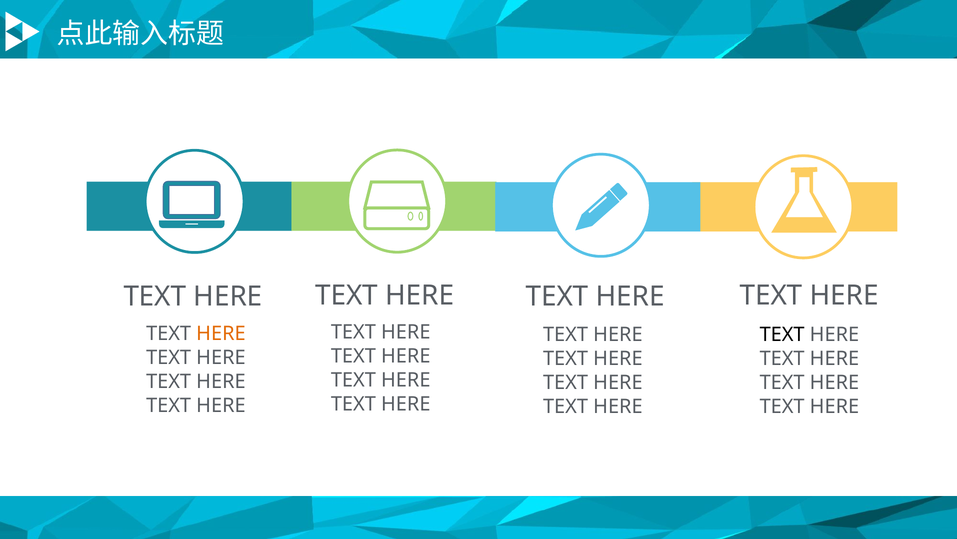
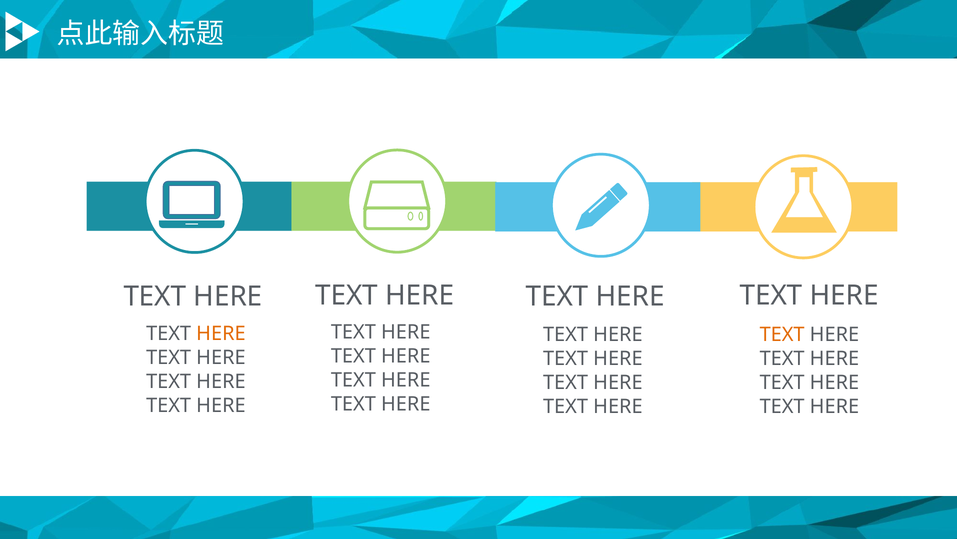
TEXT colour: black -> orange (782, 334)
